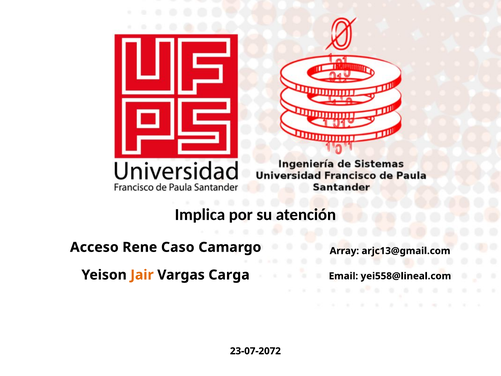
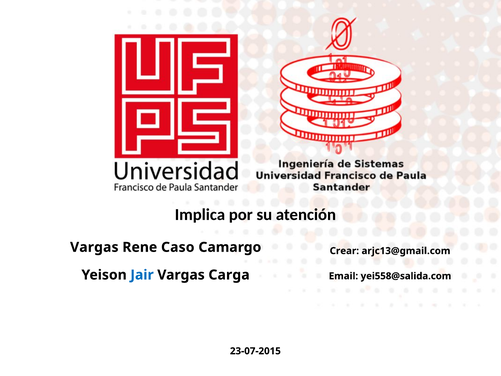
Acceso: Acceso -> Vargas (94, 247)
Array: Array -> Crear (344, 251)
Jair colour: orange -> blue (142, 275)
yei558@lineal.com: yei558@lineal.com -> yei558@salida.com (406, 276)
23-07-2072: 23-07-2072 -> 23-07-2015 (255, 351)
